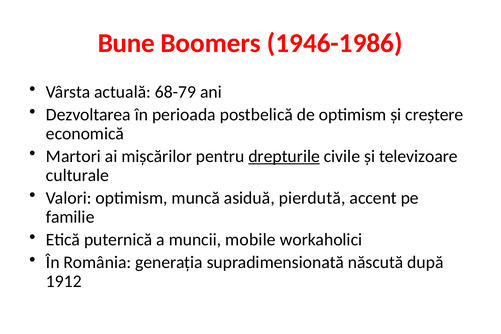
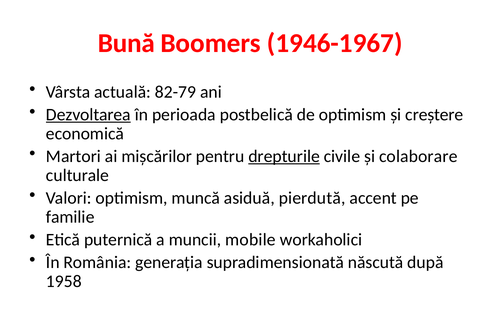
Bune: Bune -> Bună (126, 43)
1946-1986: 1946-1986 -> 1946-1967 (335, 43)
68-79: 68-79 -> 82-79 (175, 92)
Dezvoltarea underline: none -> present (88, 115)
televizoare: televizoare -> colaborare (418, 156)
1912: 1912 -> 1958 (64, 281)
